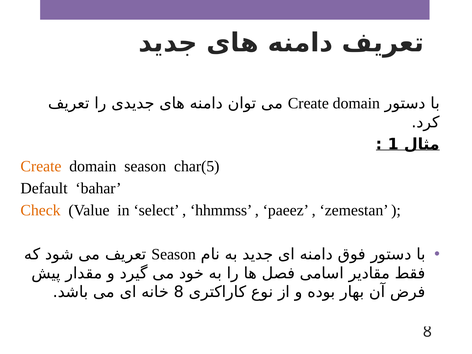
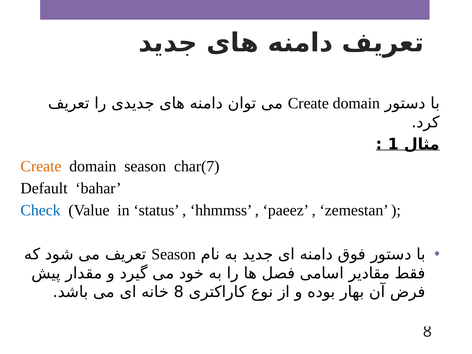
char(5: char(5 -> char(7 (197, 166)
Check colour: orange -> blue (41, 210)
select: select -> status (157, 210)
